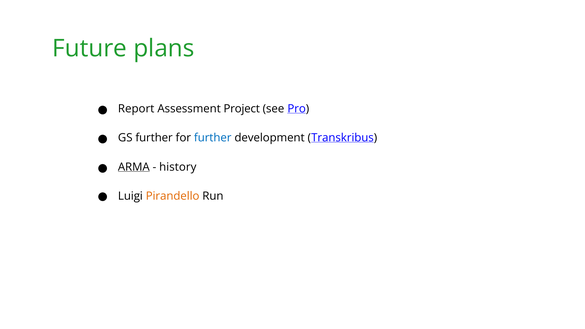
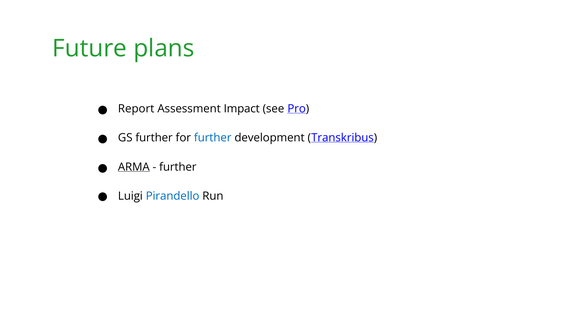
Project: Project -> Impact (242, 109)
history: history -> further (178, 167)
Pirandello colour: orange -> blue (173, 196)
